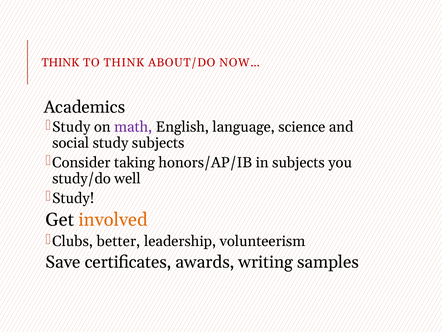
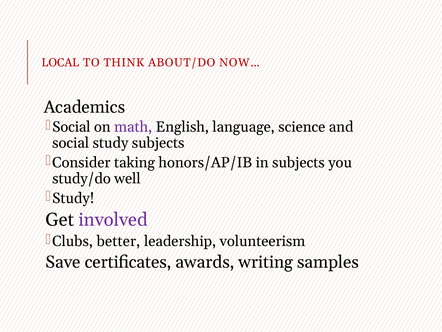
THINK: THINK -> LOCAL (60, 63)
Study: Study -> Social (71, 127)
involved colour: orange -> purple (113, 219)
